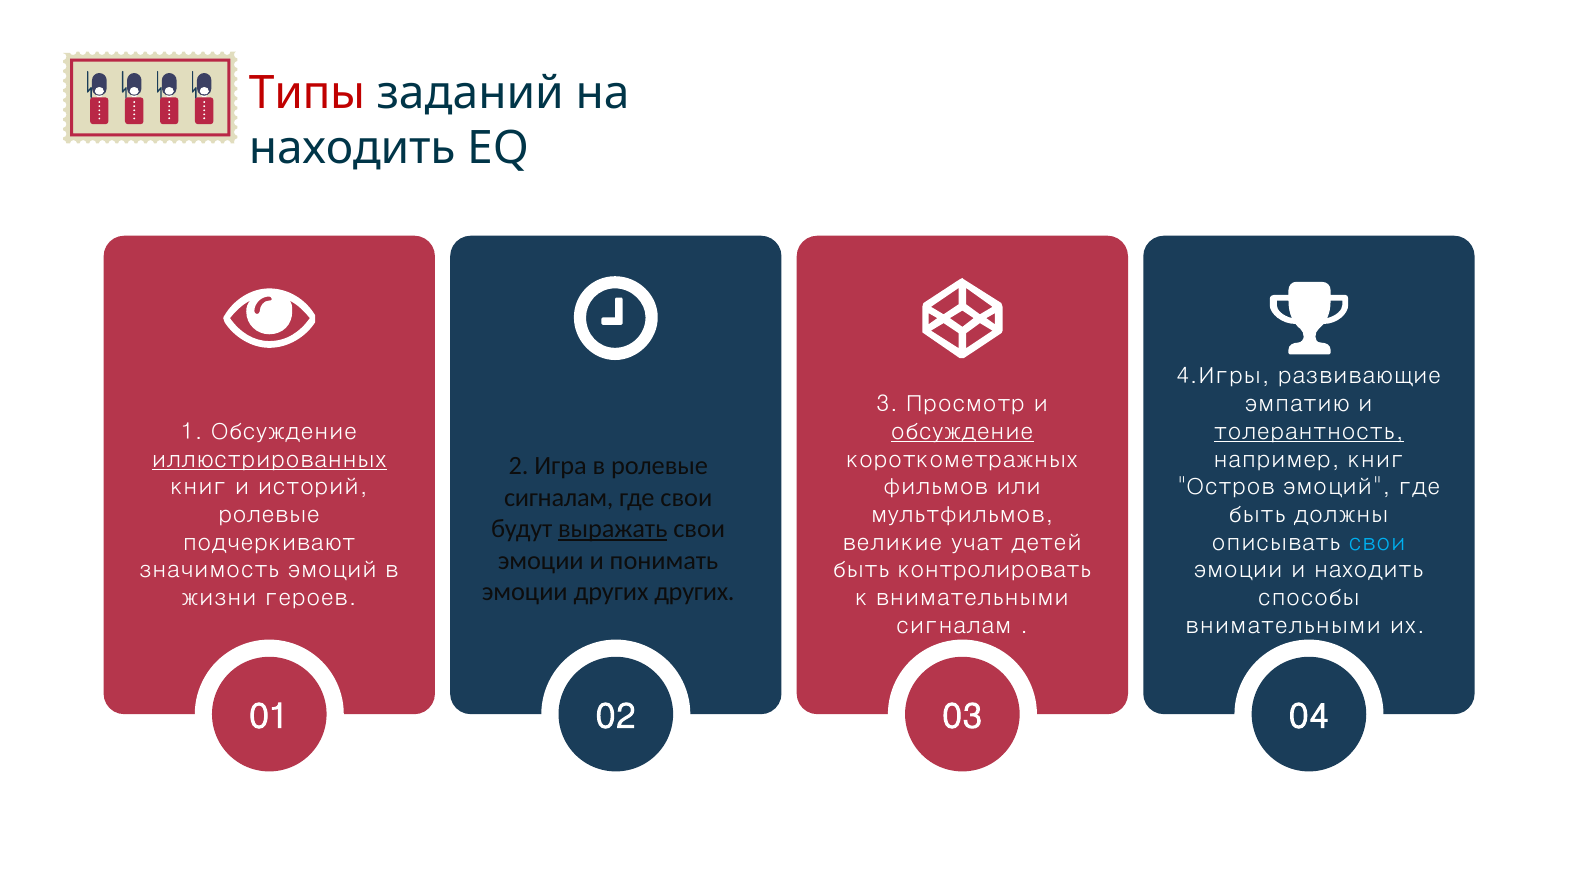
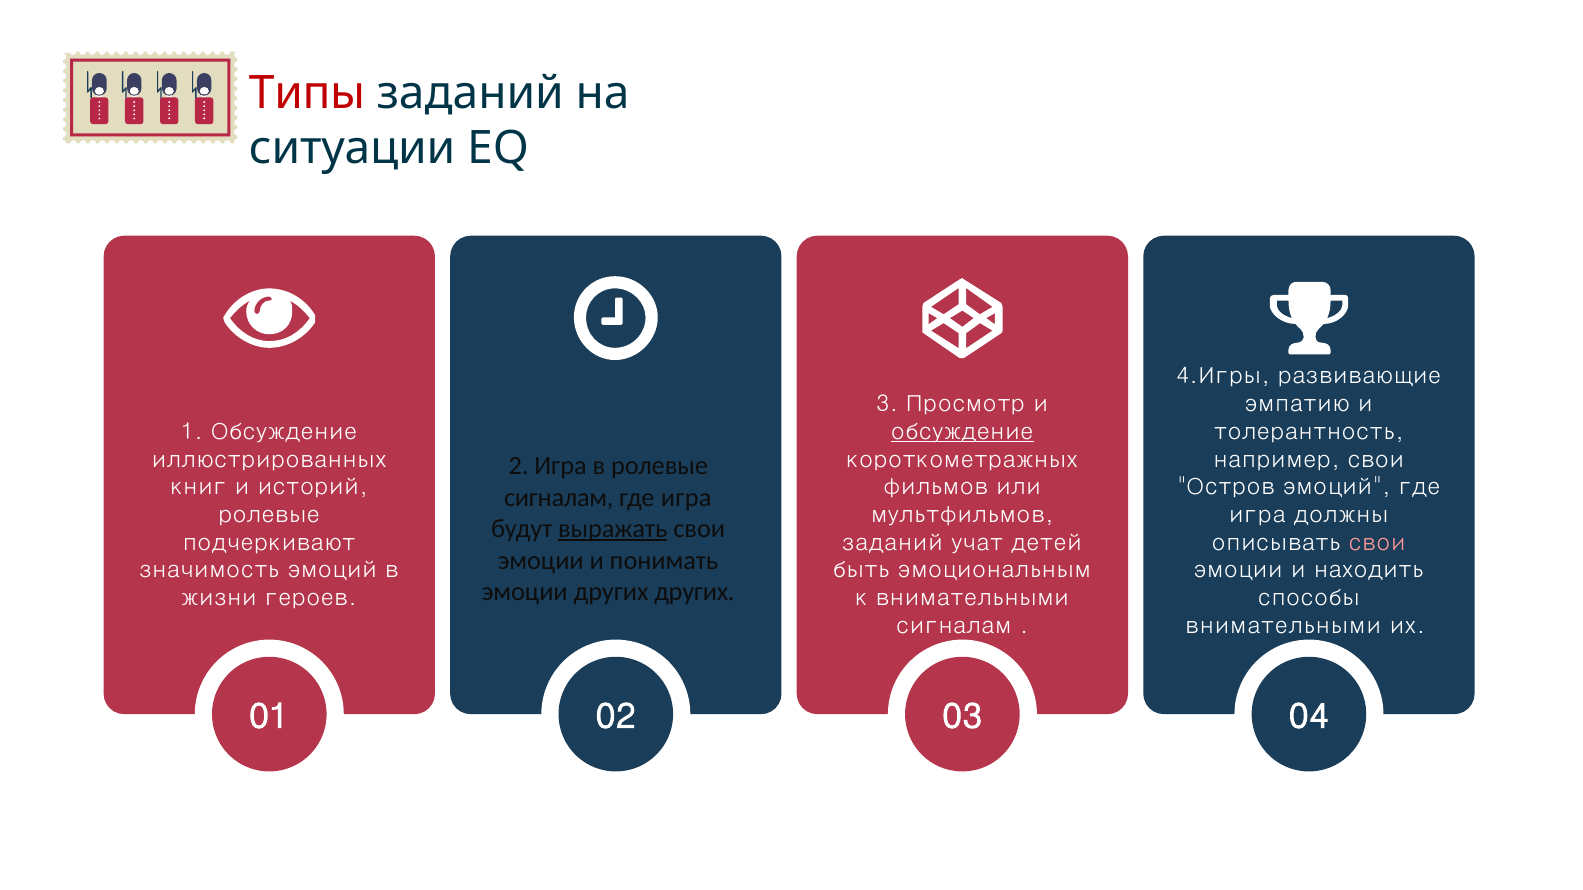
находить: находить -> ситуации (352, 149)
толерантность underline: present -> none (1309, 432)
иллюстрированных underline: present -> none (269, 460)
например книг: книг -> свои (1376, 460)
свои: свои -> игра (686, 498)
быть: быть -> игра (1257, 515)
великие: великие -> заданий (893, 543)
свои colour: light blue -> pink (1377, 543)
контролировать: контролировать -> эмоциональным (995, 571)
